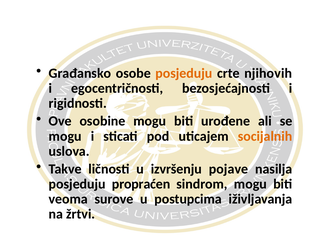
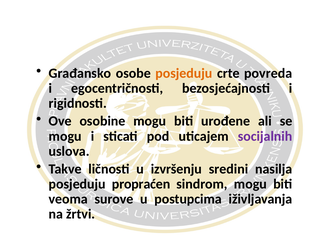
njihovih: njihovih -> povreda (268, 73)
socijalnih colour: orange -> purple (265, 136)
pojave: pojave -> sredini (229, 169)
